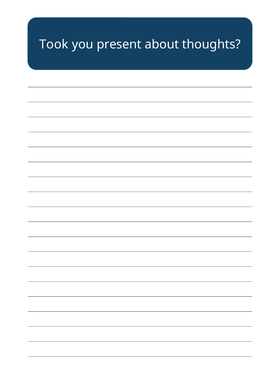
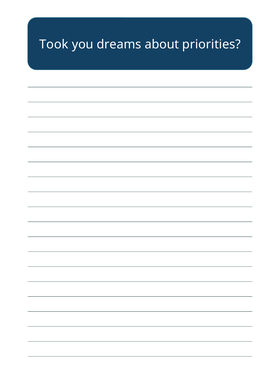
present: present -> dreams (119, 44)
thoughts: thoughts -> priorities (211, 44)
